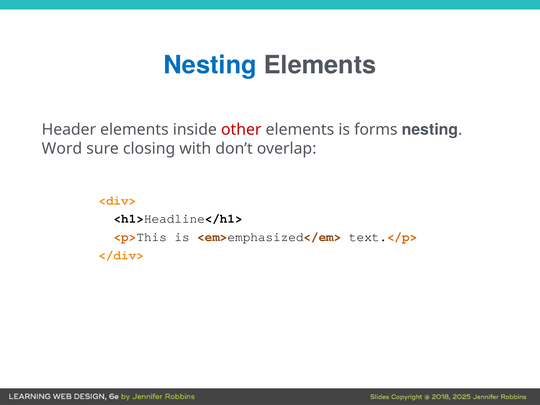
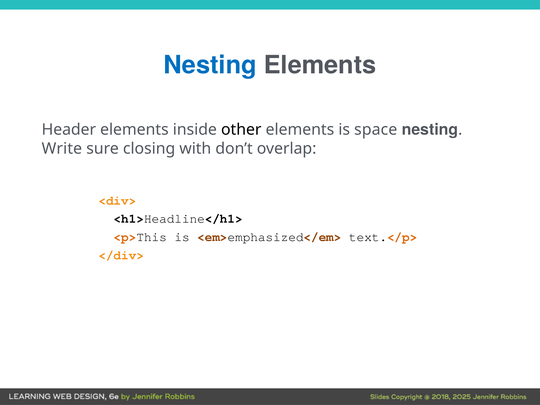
other colour: red -> black (241, 130)
forms: forms -> space (376, 130)
Word: Word -> Write (62, 149)
